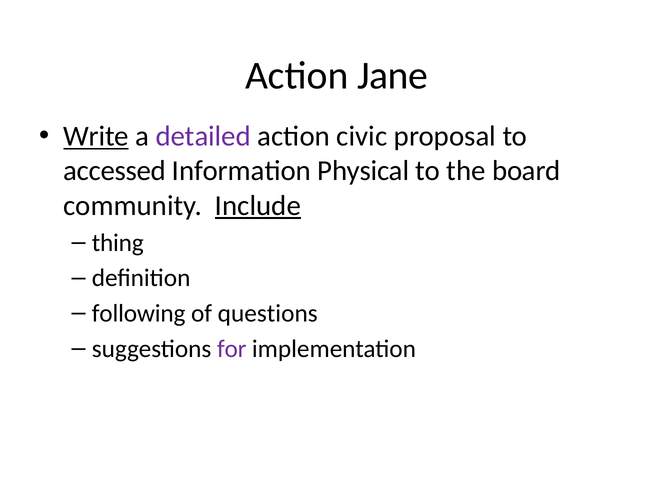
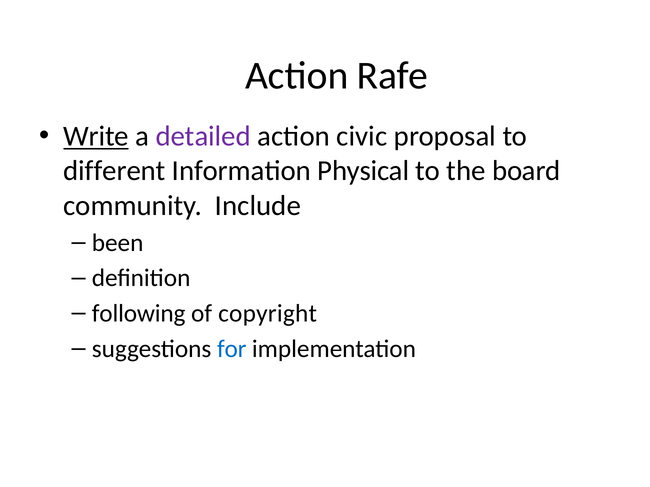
Jane: Jane -> Rafe (393, 76)
accessed: accessed -> different (114, 171)
Include underline: present -> none (258, 206)
thing: thing -> been (118, 243)
questions: questions -> copyright (268, 314)
for colour: purple -> blue (232, 349)
